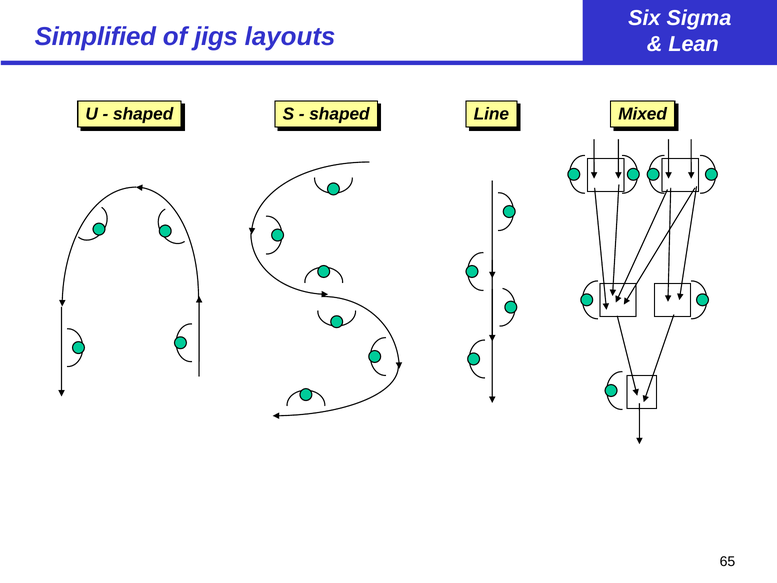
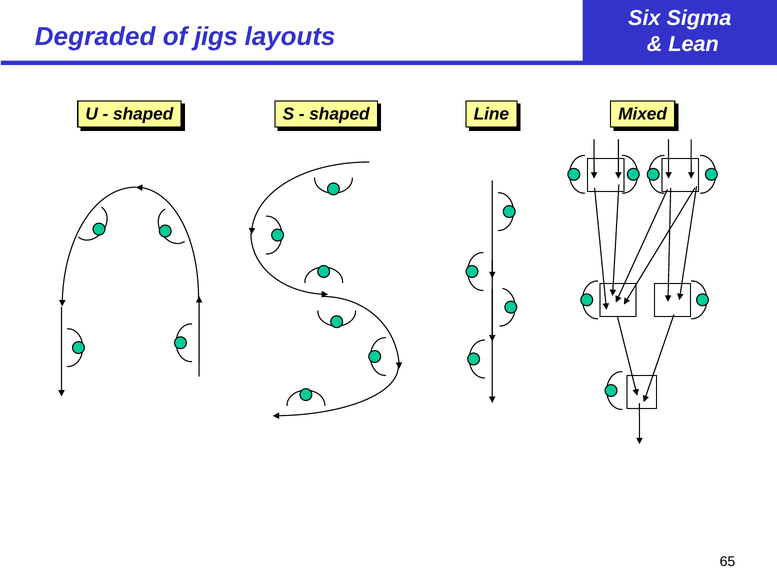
Simplified: Simplified -> Degraded (95, 37)
